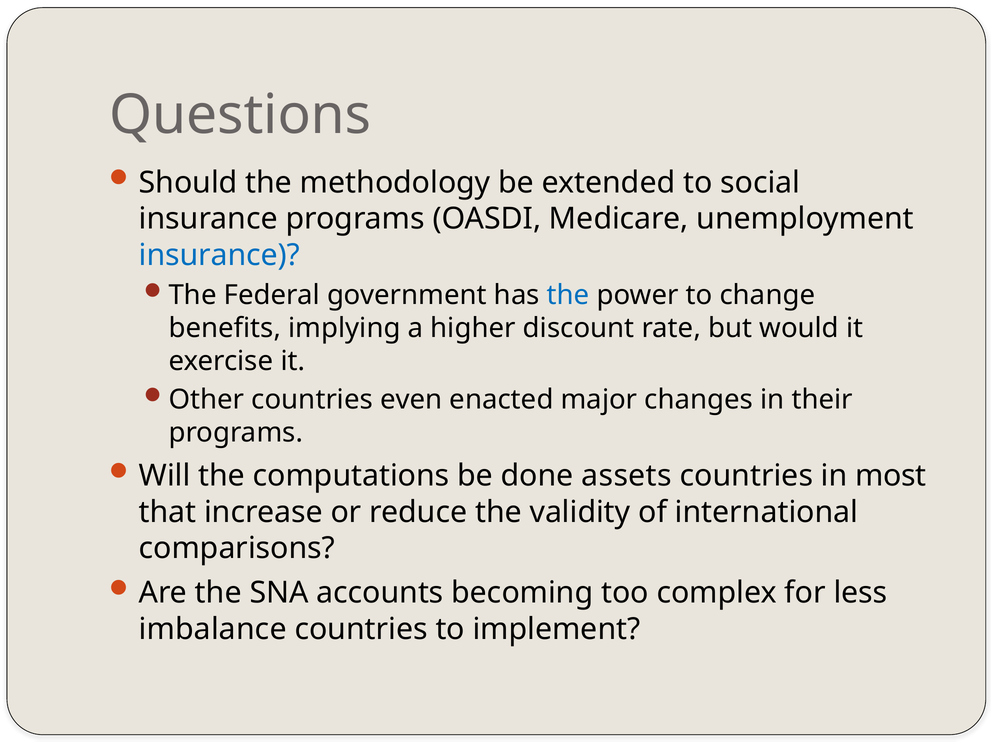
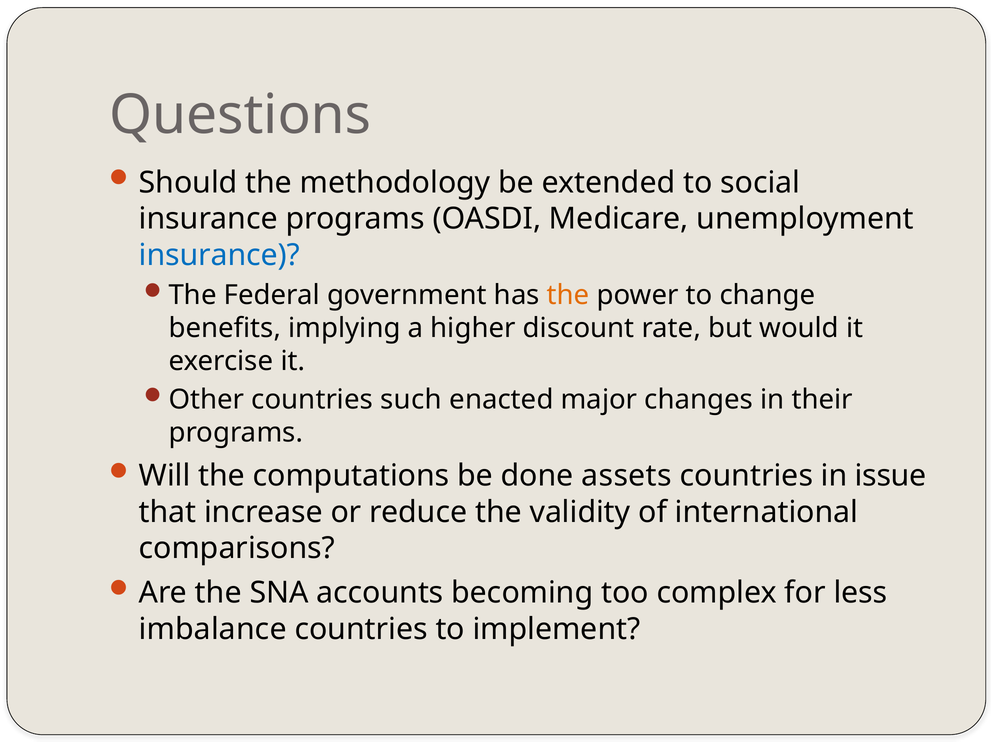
the colour: blue -> orange (568, 295)
even: even -> such (411, 399)
most: most -> issue (891, 475)
